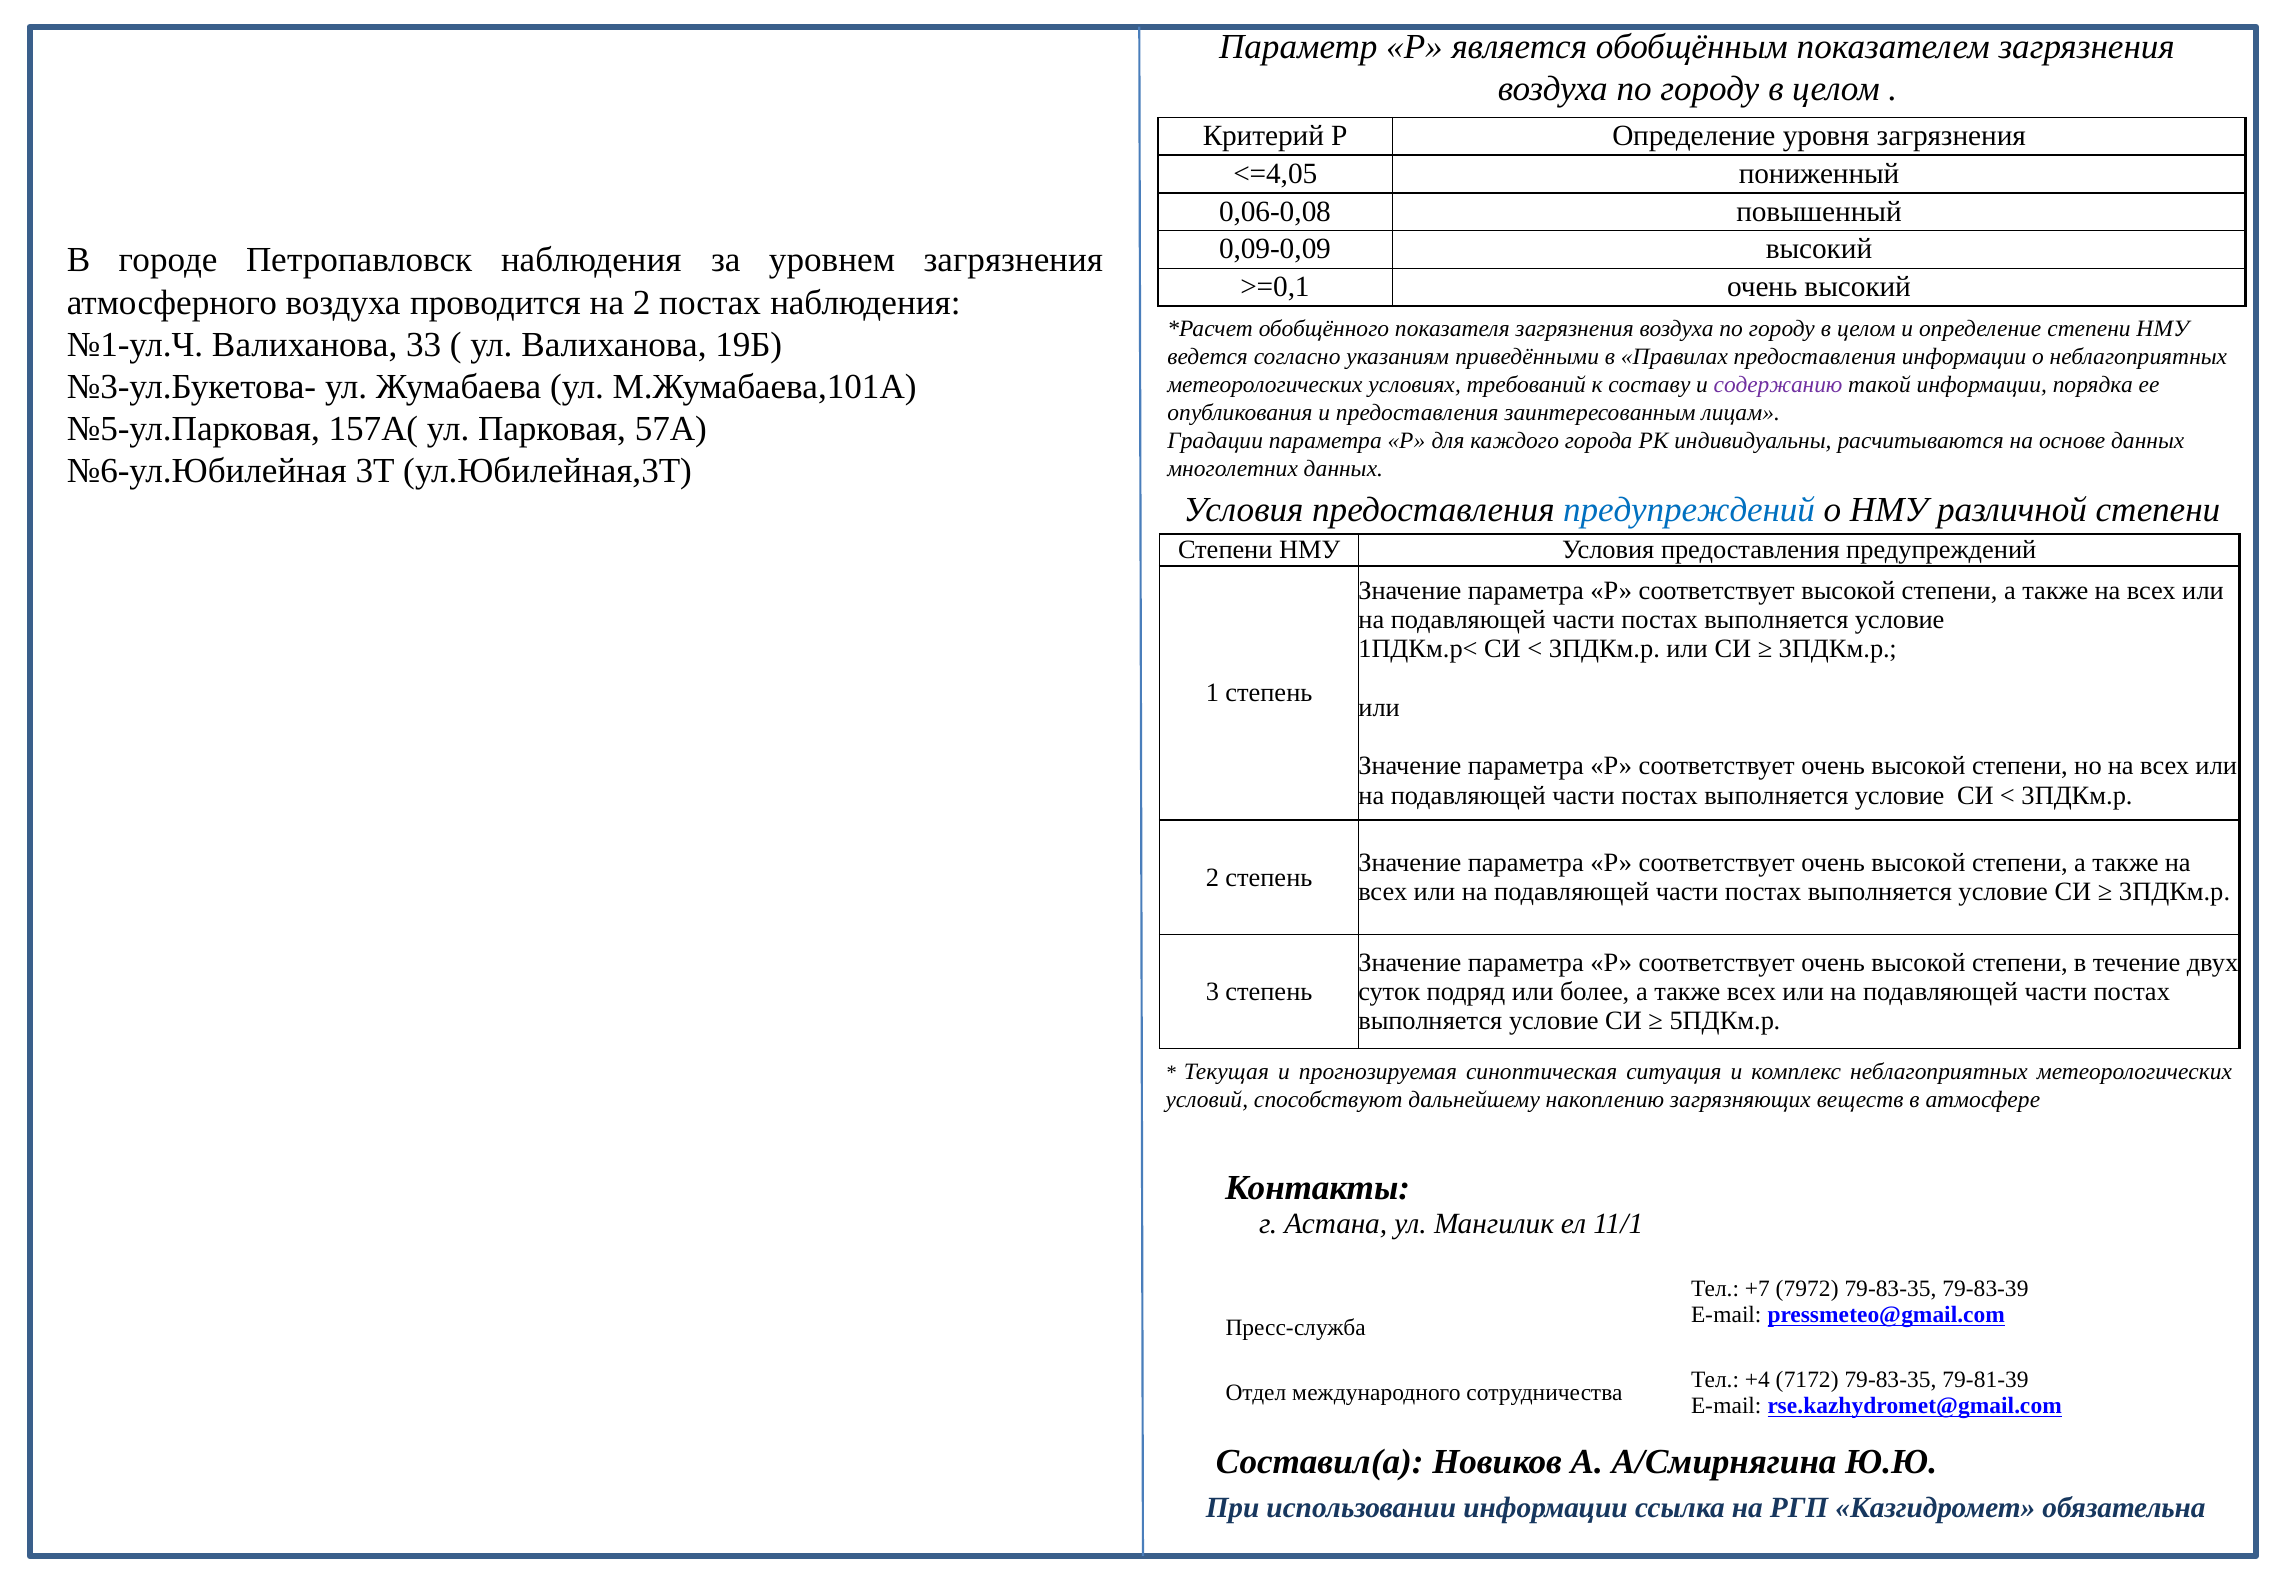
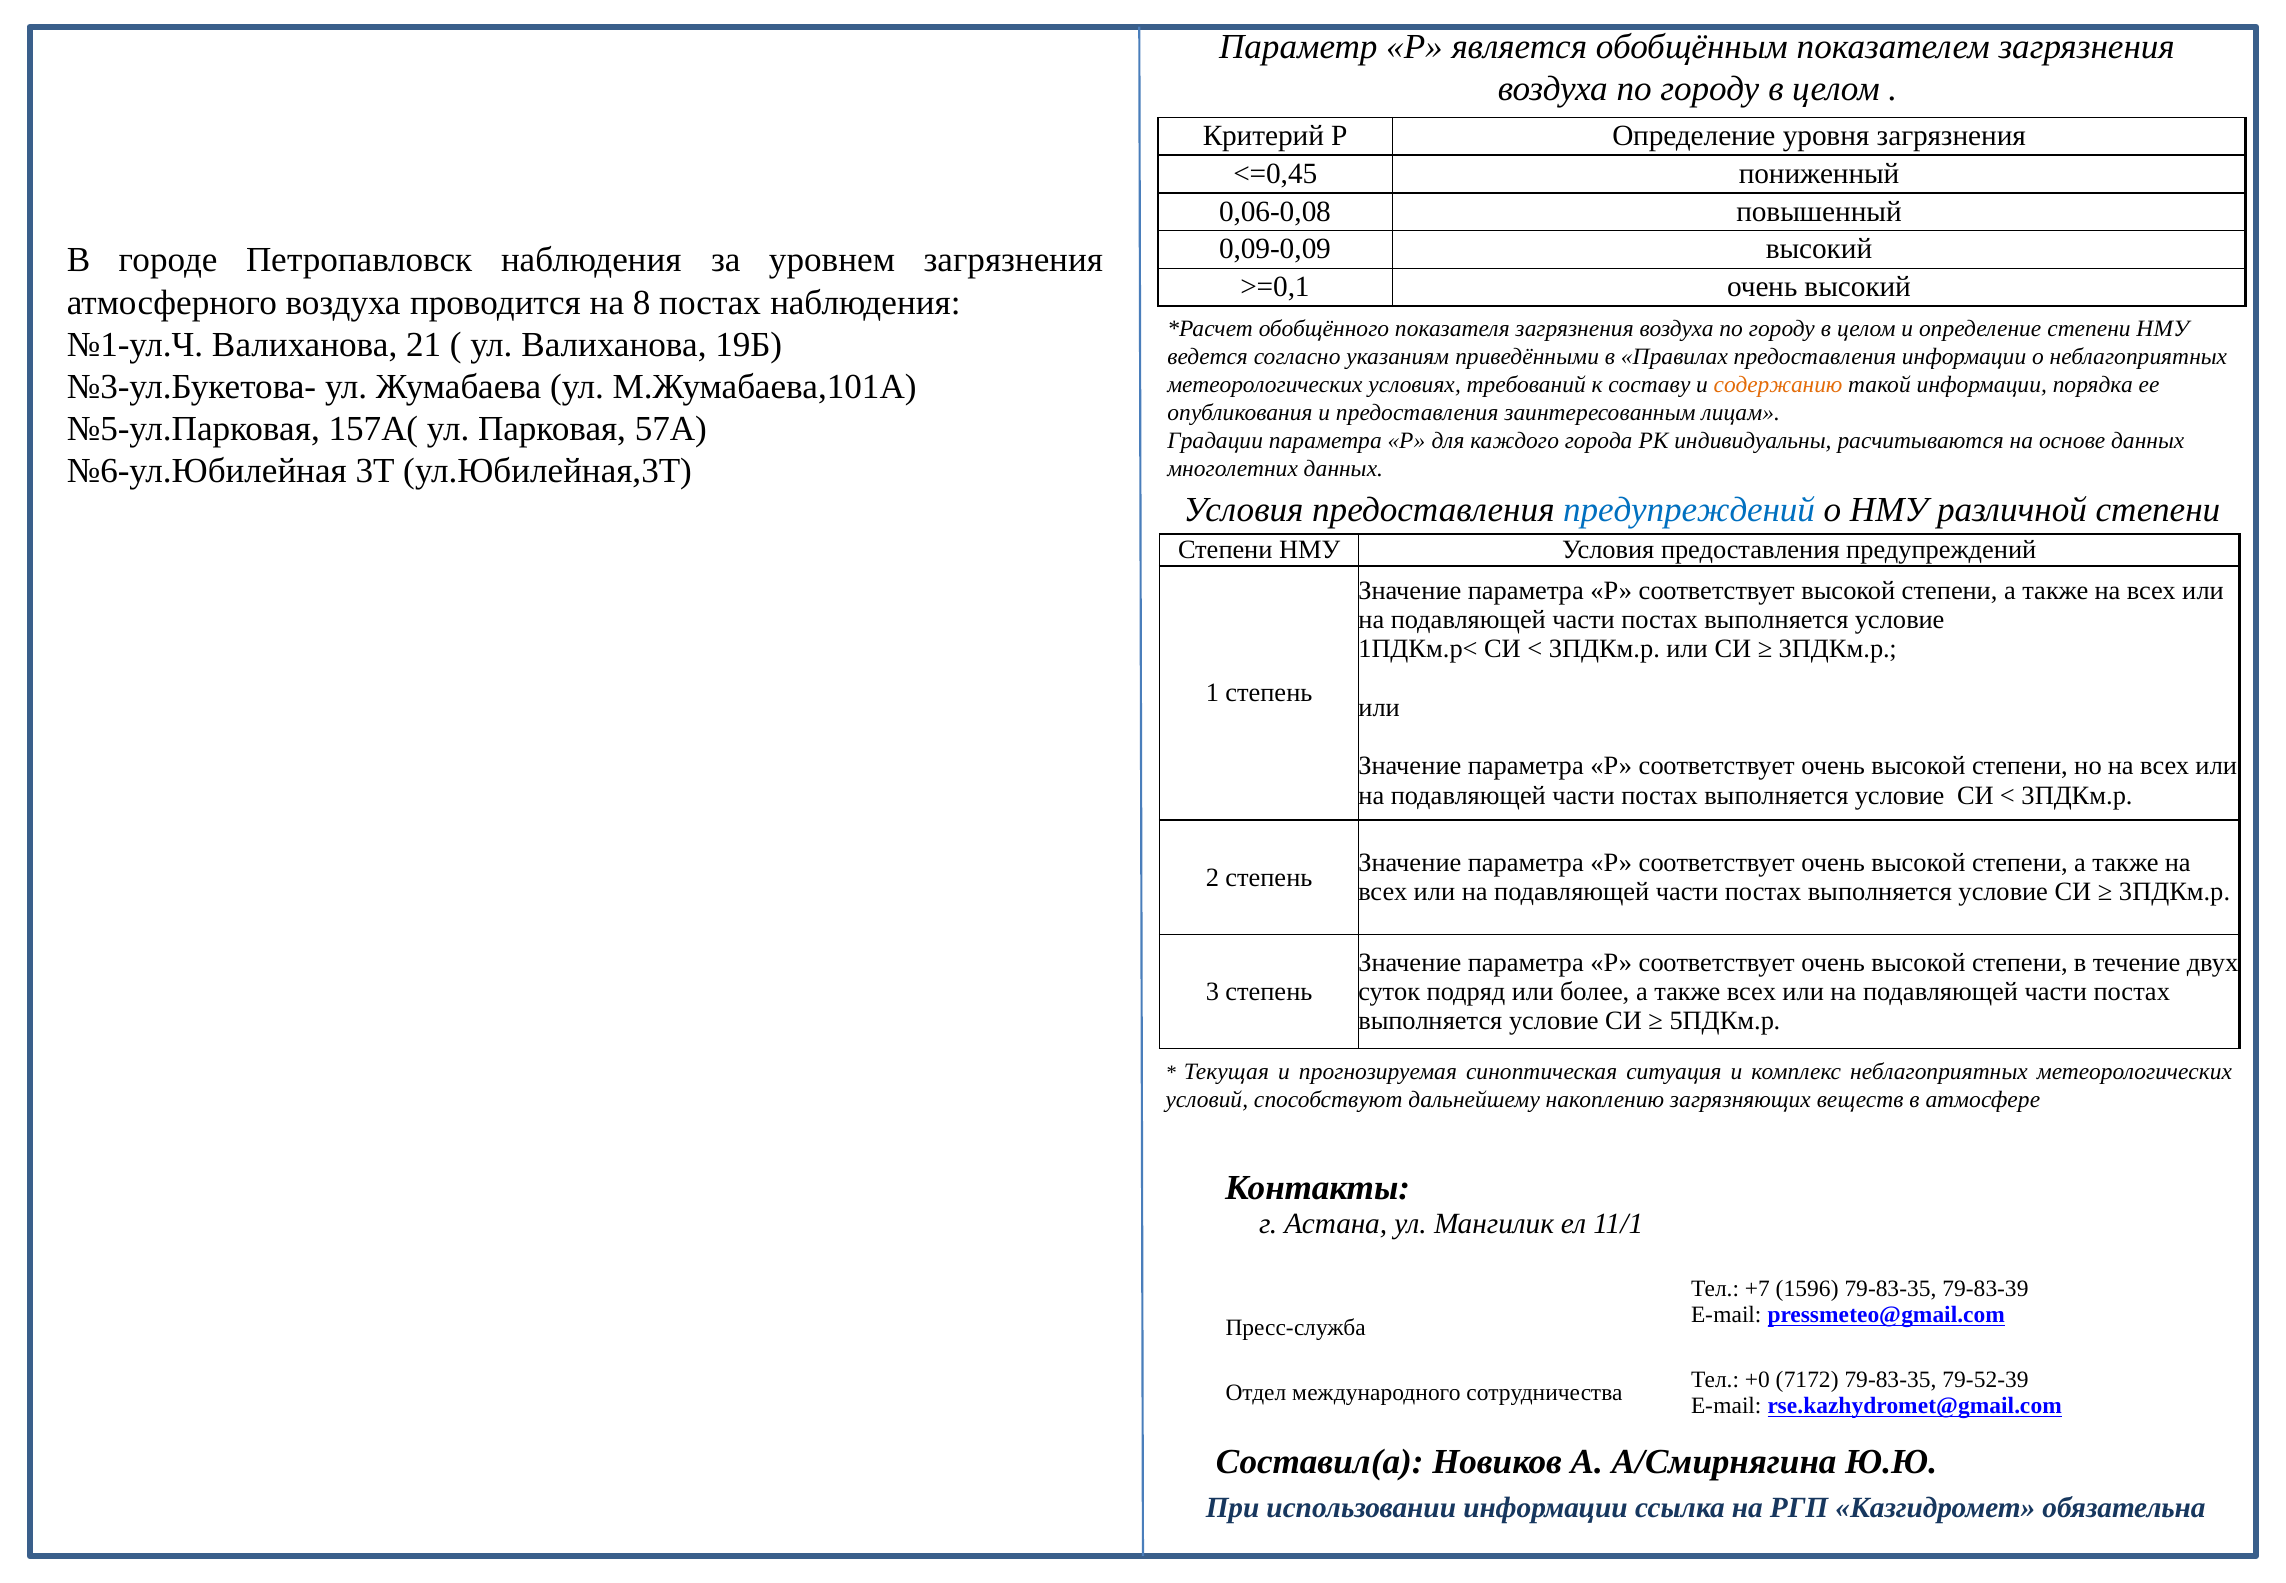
<=4,05: <=4,05 -> <=0,45 (1275, 174)
на 2: 2 -> 8 (642, 302)
33: 33 -> 21 (424, 345)
содержанию colour: purple -> orange (1778, 385)
7972: 7972 -> 1596 (1807, 1288)
+4: +4 -> +0 (1757, 1380)
79-81-39: 79-81-39 -> 79-52-39 (1986, 1380)
